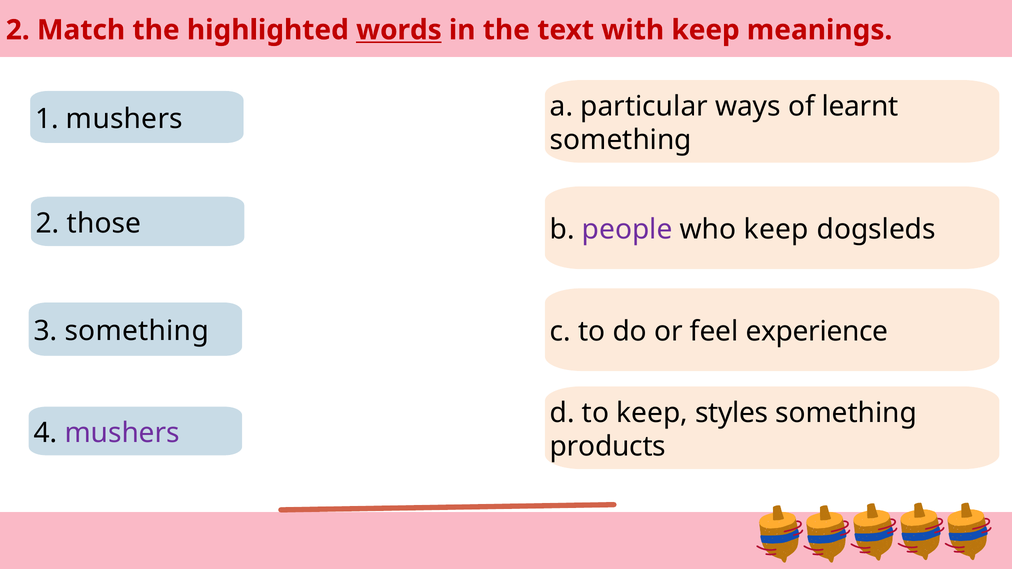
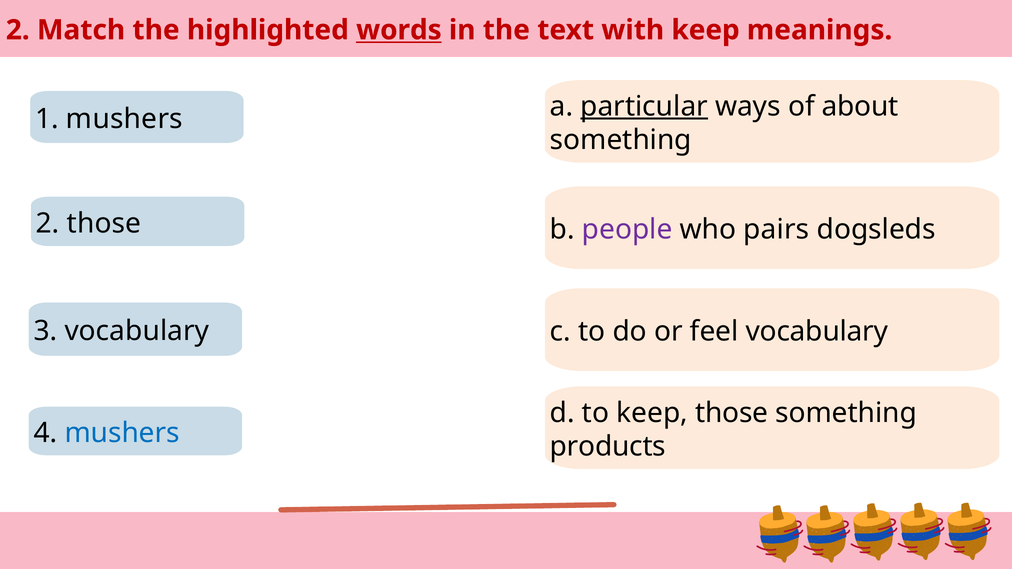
particular underline: none -> present (644, 107)
learnt: learnt -> about (860, 107)
who keep: keep -> pairs (776, 230)
3 something: something -> vocabulary (137, 331)
feel experience: experience -> vocabulary (817, 332)
keep styles: styles -> those (732, 413)
mushers colour: purple -> blue (122, 433)
